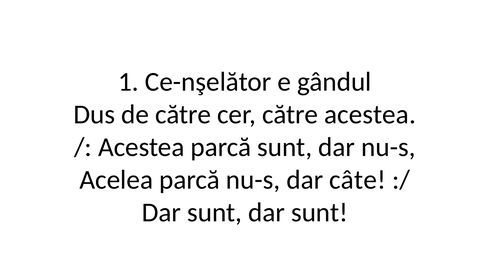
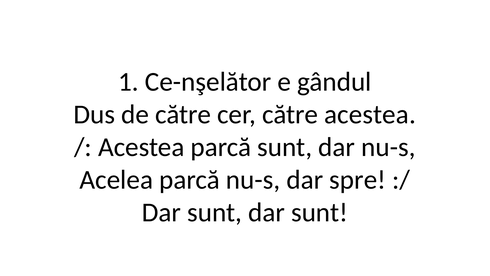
câte: câte -> spre (358, 180)
